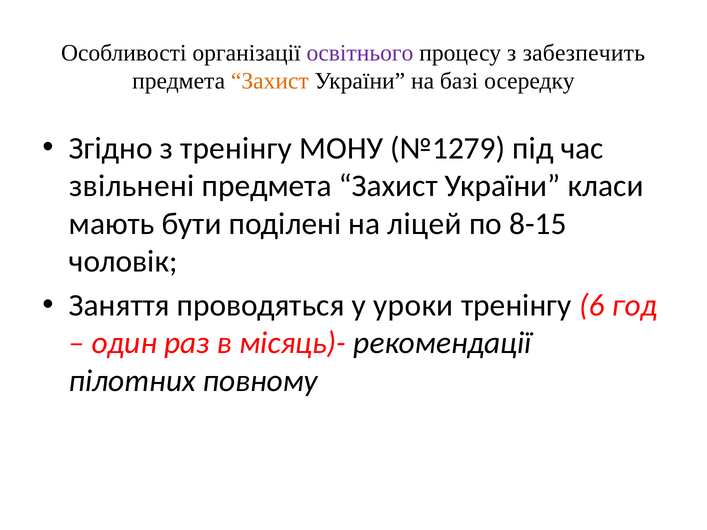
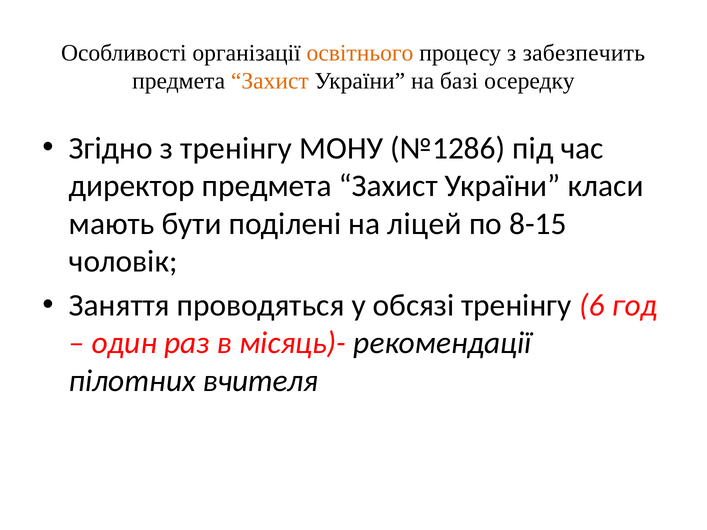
освітнього colour: purple -> orange (360, 53)
№1279: №1279 -> №1286 (448, 148)
звільнені: звільнені -> директор (132, 186)
уроки: уроки -> обсязі (414, 305)
повному: повному -> вчителя (261, 381)
